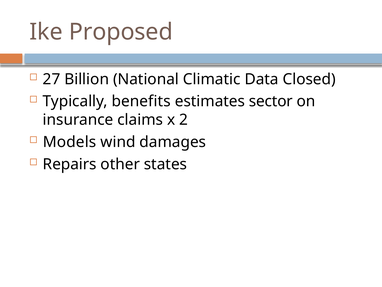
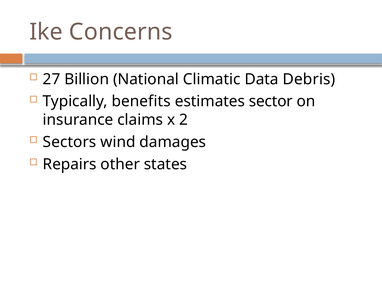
Proposed: Proposed -> Concerns (121, 32)
Closed: Closed -> Debris (309, 79)
Models: Models -> Sectors (70, 142)
